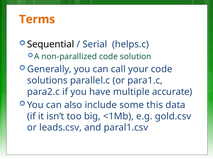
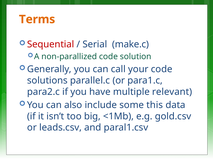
Sequential colour: black -> red (51, 45)
helps.c: helps.c -> make.c (131, 45)
accurate: accurate -> relevant (172, 92)
